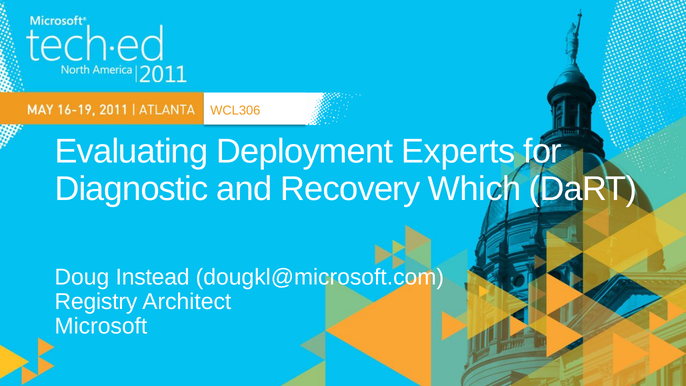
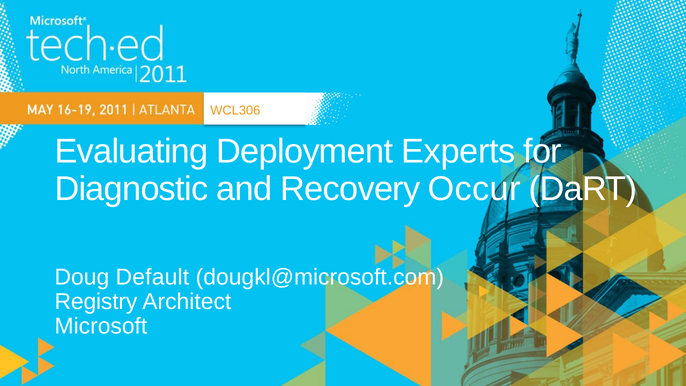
Which: Which -> Occur (474, 189)
Instead: Instead -> Default (152, 277)
